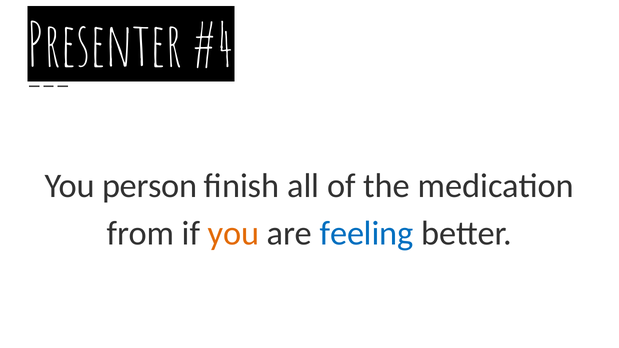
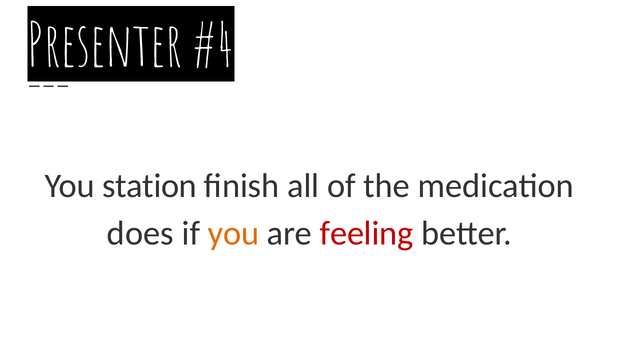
person: person -> station (150, 186)
from: from -> does (140, 234)
feeling colour: blue -> red (367, 234)
